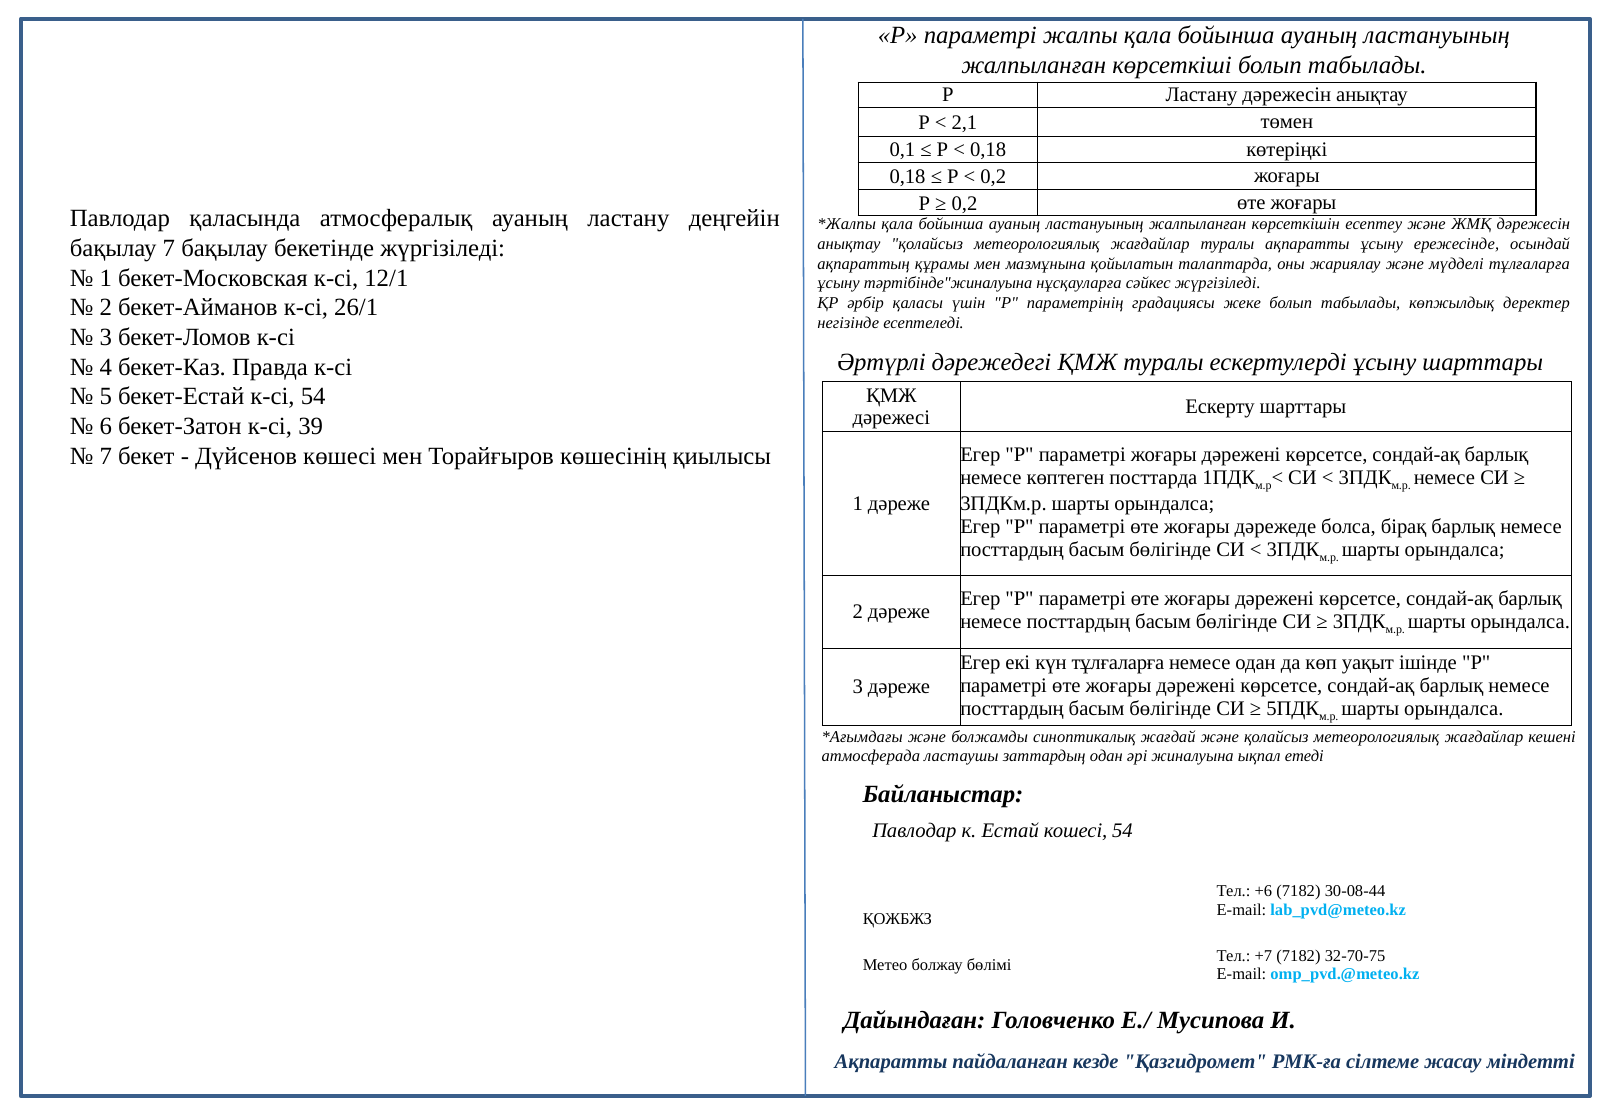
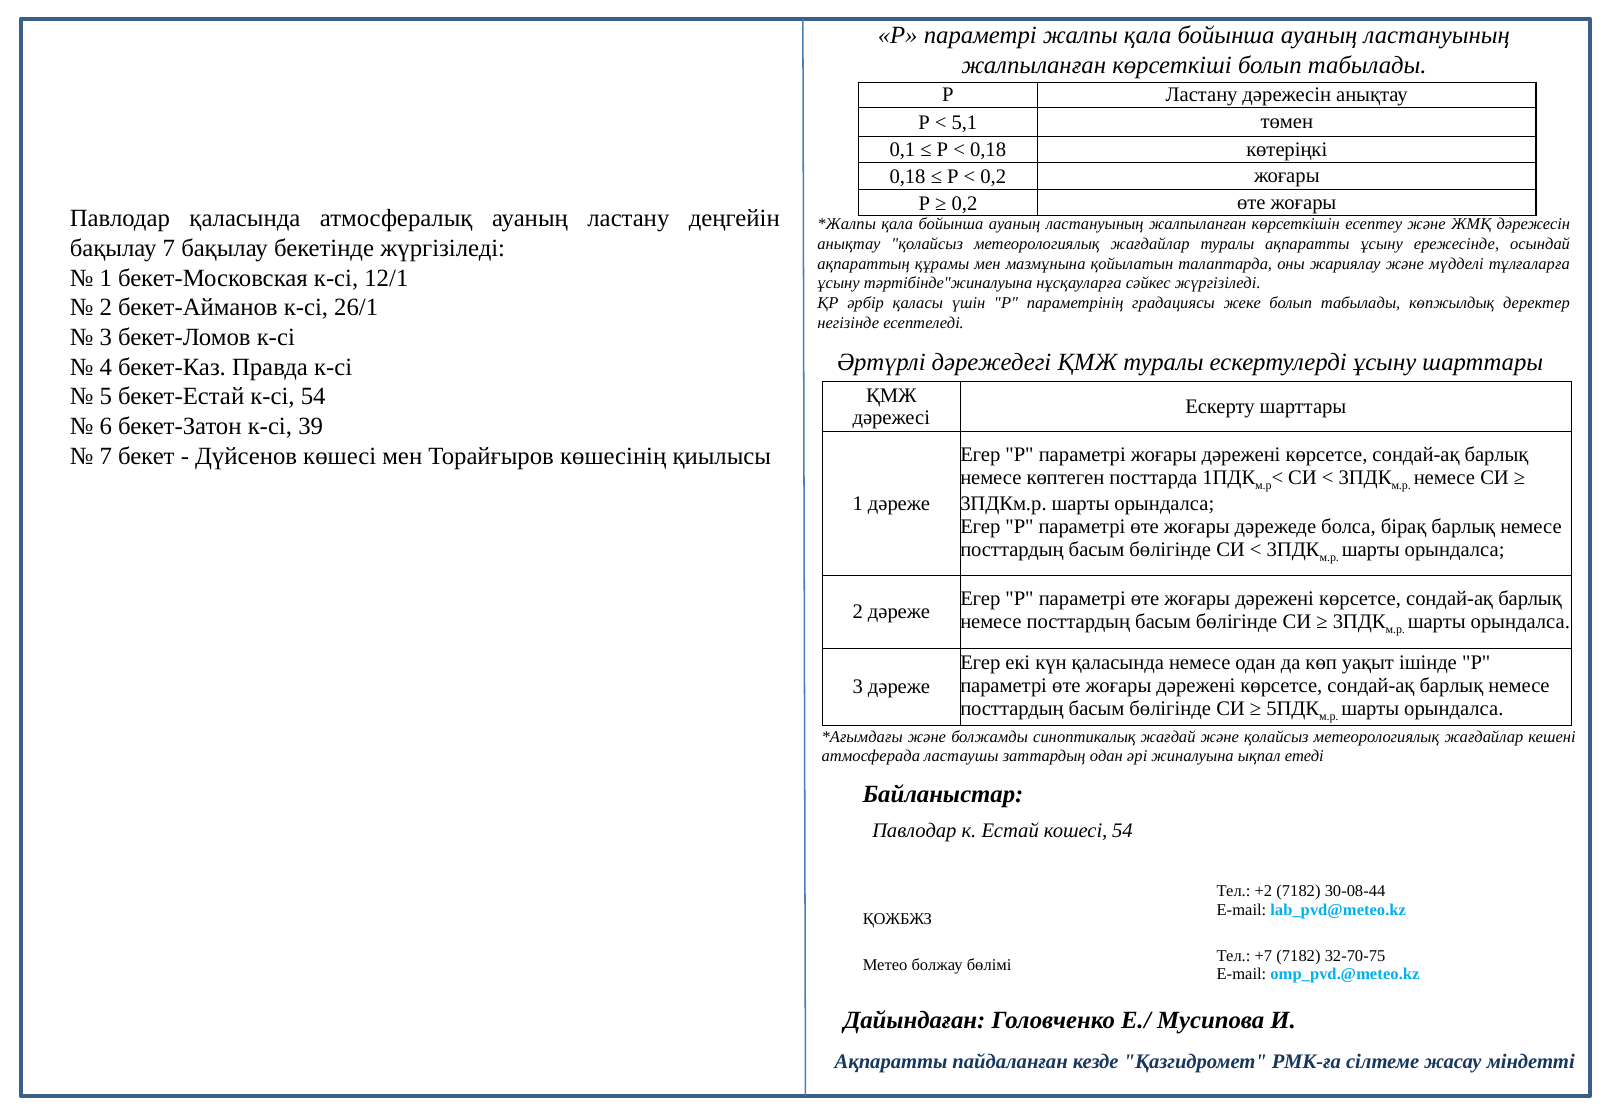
2,1: 2,1 -> 5,1 (964, 123)
күн тұлғаларға: тұлғаларға -> қаласында (1118, 663)
+6: +6 -> +2 (1263, 892)
